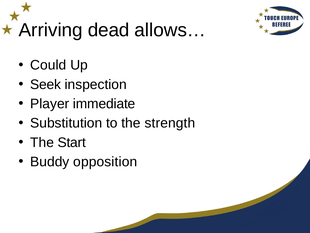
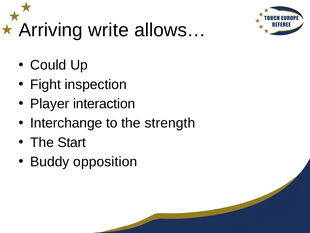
dead: dead -> write (108, 30)
Seek: Seek -> Fight (46, 84)
immediate: immediate -> interaction (104, 104)
Substitution: Substitution -> Interchange (66, 123)
